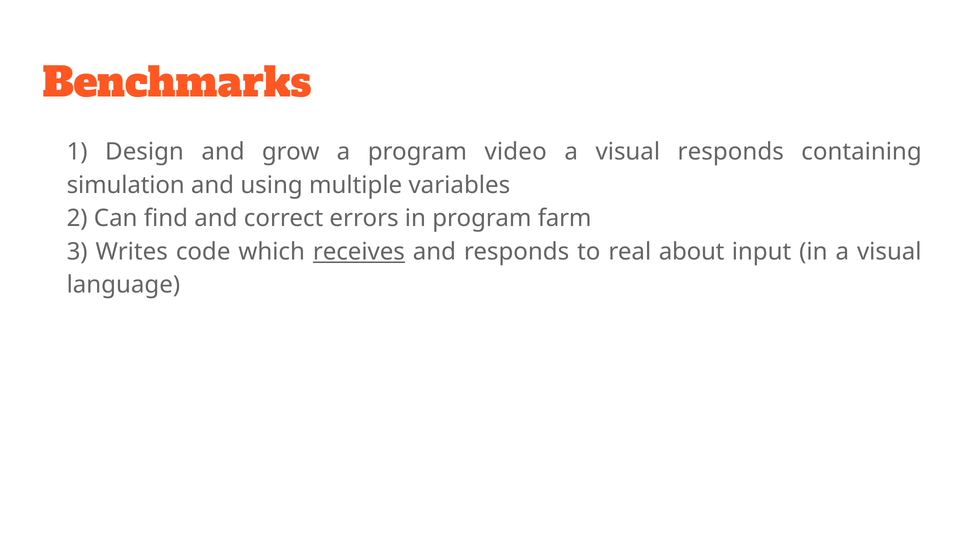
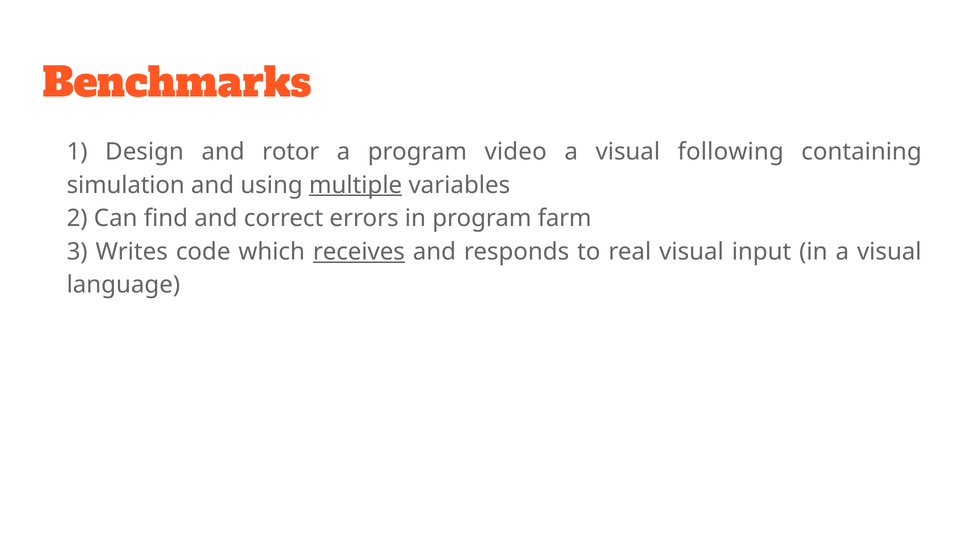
grow: grow -> rotor (291, 152)
visual responds: responds -> following (731, 152)
multiple underline: none -> present (356, 185)
real about: about -> visual (692, 252)
